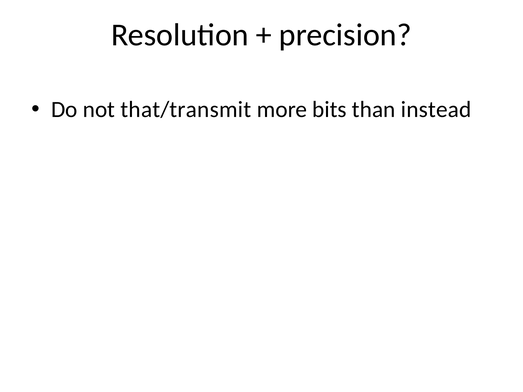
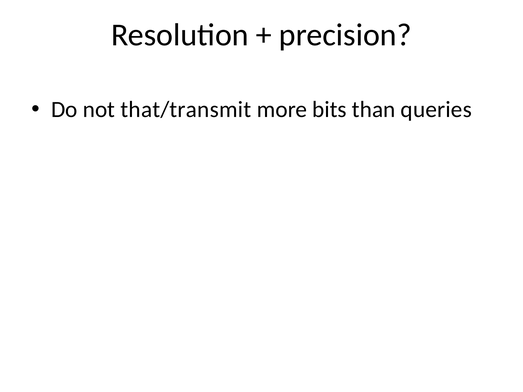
instead: instead -> queries (436, 110)
